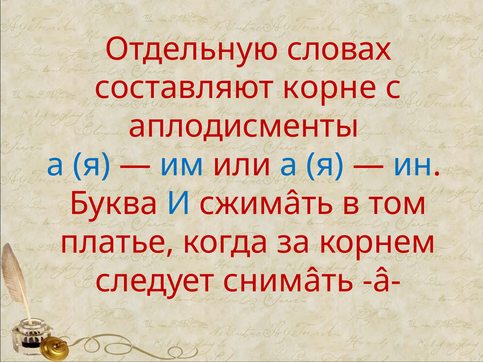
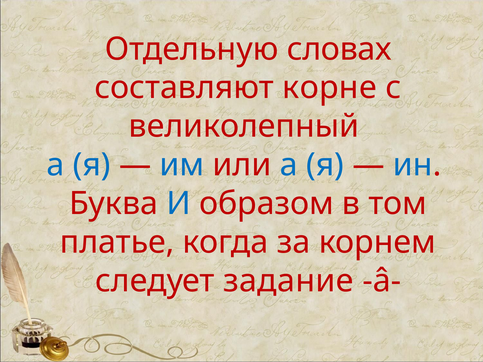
аплодисменты: аплодисменты -> великолепный (244, 126)
сжимâть: сжимâть -> образом (266, 204)
снимâть: снимâть -> задание (288, 281)
